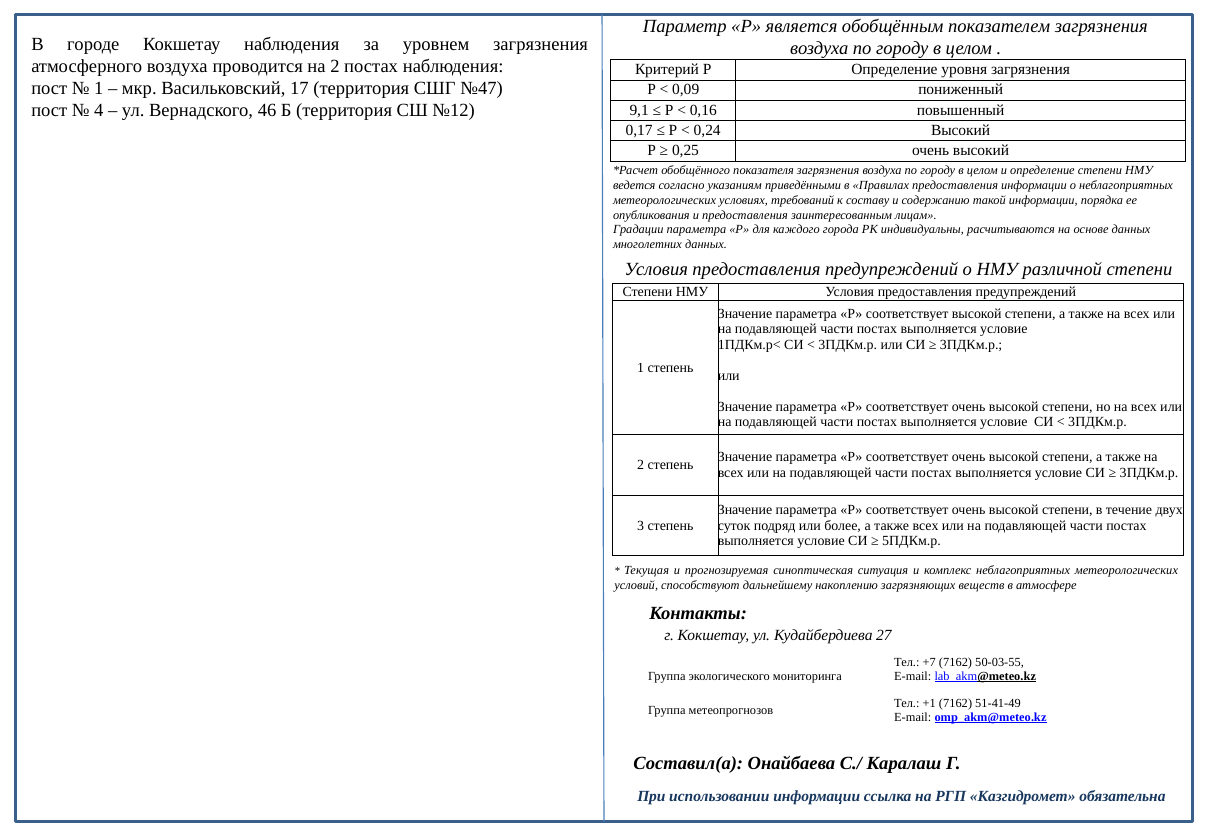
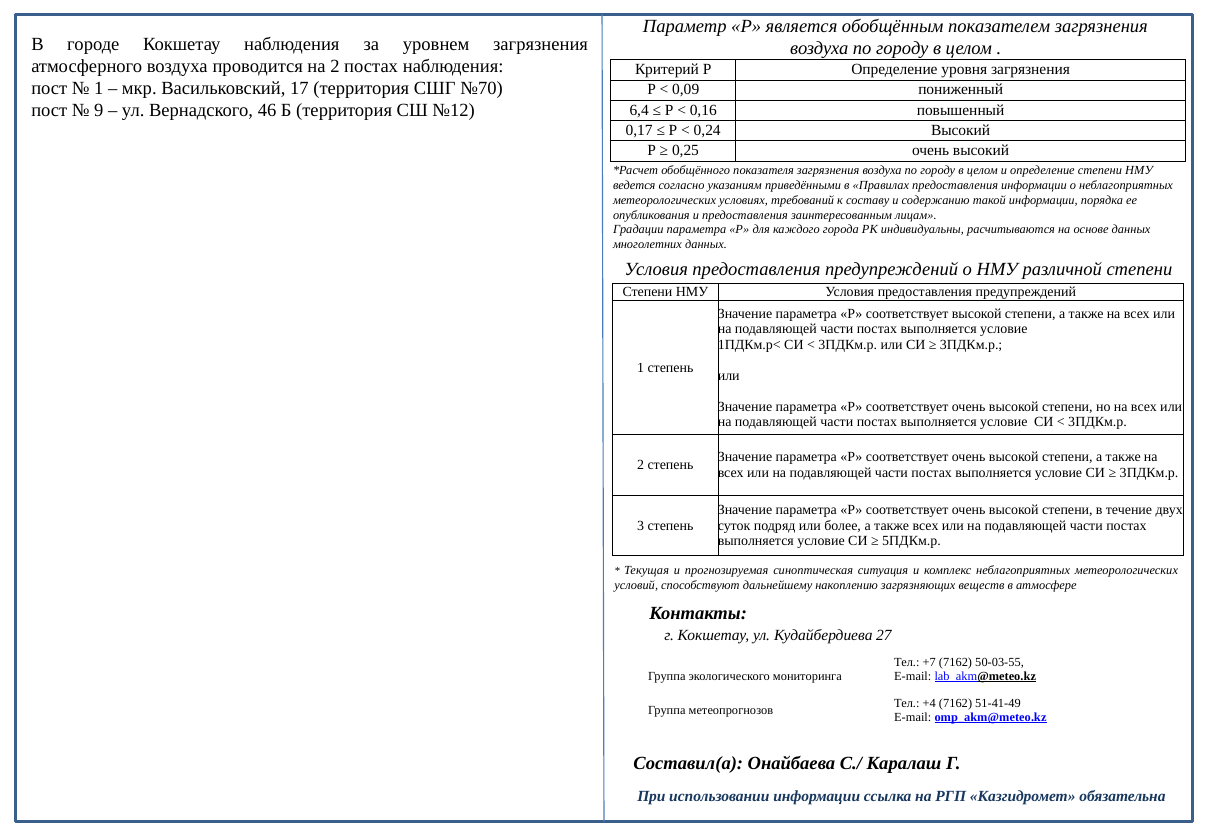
№47: №47 -> №70 (482, 89)
4: 4 -> 9 (99, 111)
9,1: 9,1 -> 6,4 (639, 110)
+1: +1 -> +4 (929, 704)
